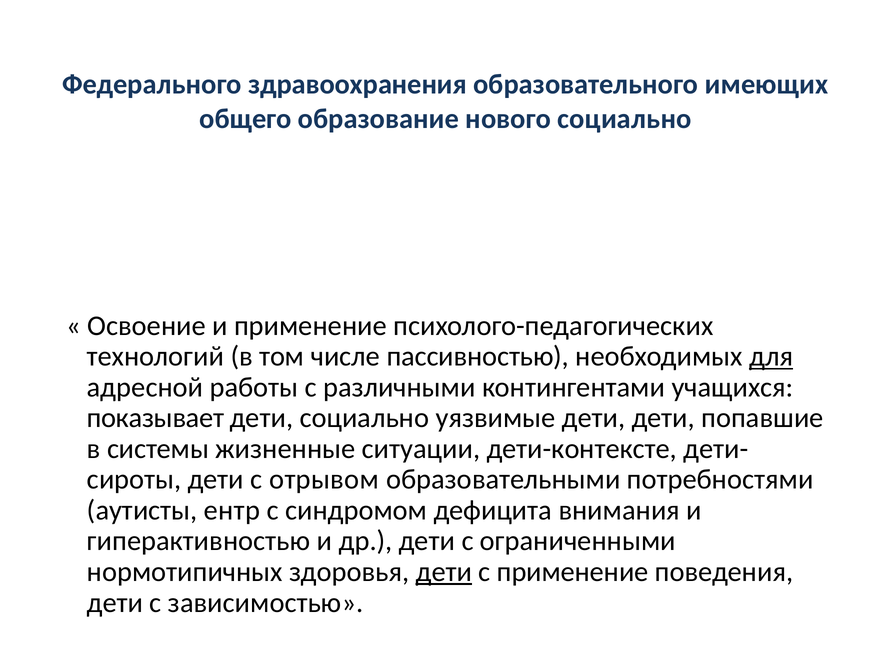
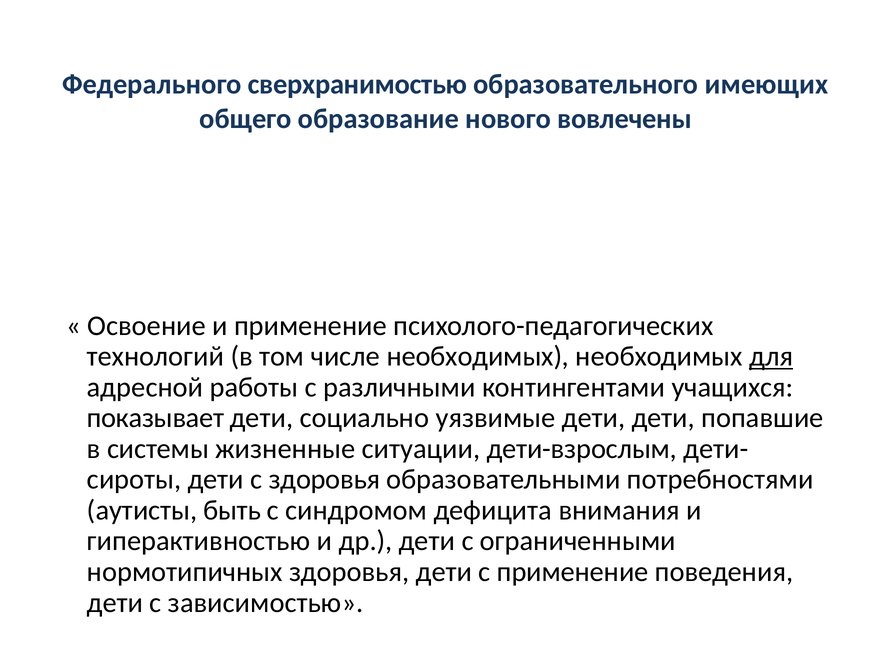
здравоохранения: здравоохранения -> сверхранимостью (358, 85)
нового социально: социально -> вовлечены (625, 119)
числе пассивностью: пассивностью -> необходимых (478, 356)
дети-контексте: дети-контексте -> дети-взрослым (582, 449)
с отрывом: отрывом -> здоровья (324, 480)
ентр: ентр -> быть (232, 510)
дети underline: present -> none (444, 572)
